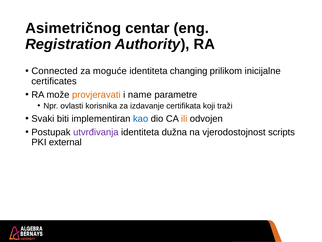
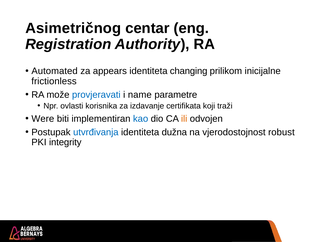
Connected: Connected -> Automated (55, 71)
moguće: moguće -> appears (110, 71)
certificates: certificates -> frictionless (54, 81)
provjeravati colour: orange -> blue (96, 95)
Svaki: Svaki -> Were (43, 118)
utvrđivanja colour: purple -> blue (96, 132)
scripts: scripts -> robust (281, 132)
external: external -> integrity (65, 142)
